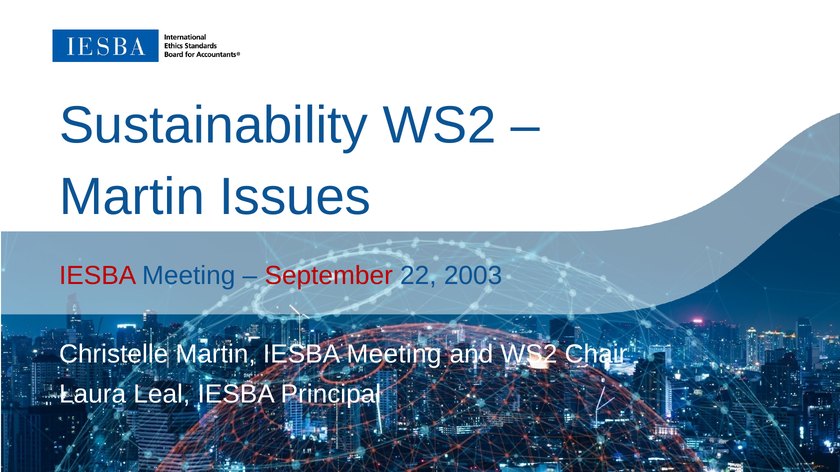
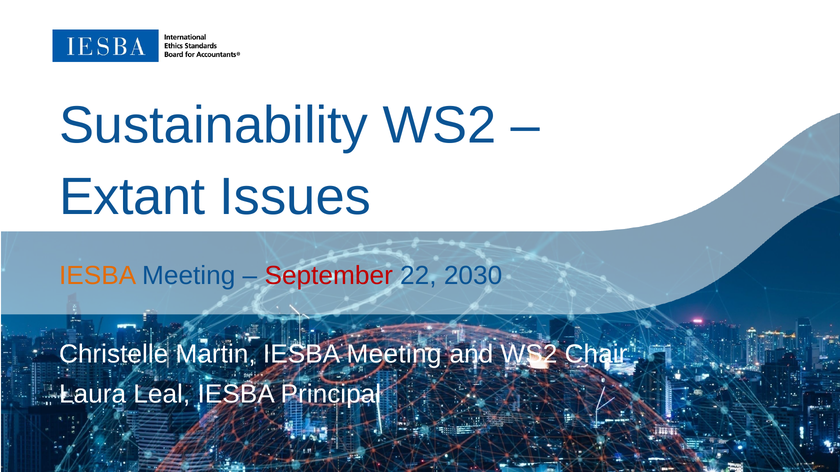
Martin: Martin -> Extant (132, 197)
IESBA colour: red -> orange (98, 276)
2003: 2003 -> 2030 (473, 276)
